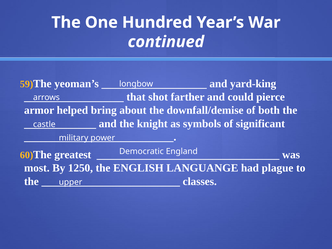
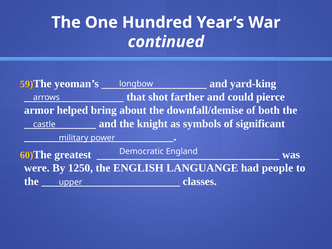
most: most -> were (37, 168)
plague: plague -> people (277, 168)
